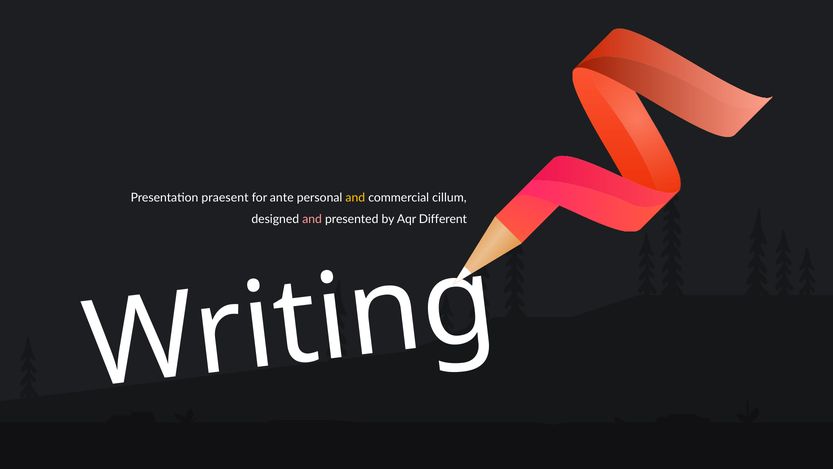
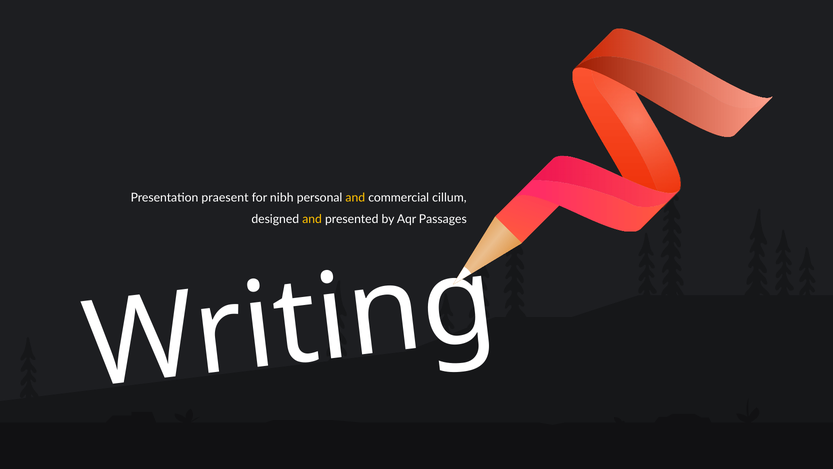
ante: ante -> nibh (282, 197)
and colour: pink -> yellow (312, 219)
Different: Different -> Passages (443, 219)
